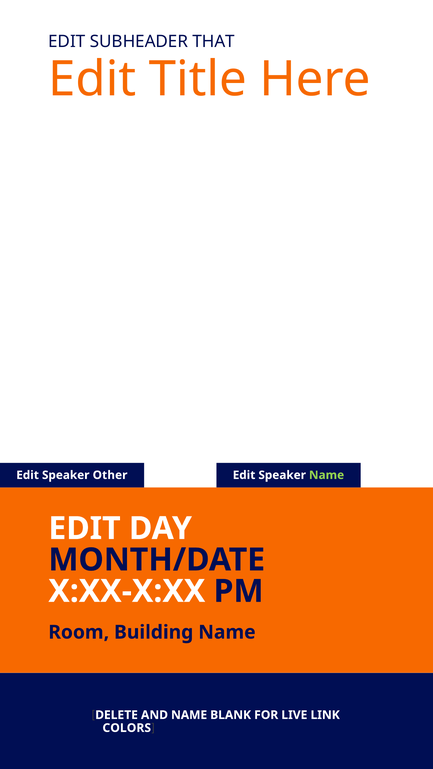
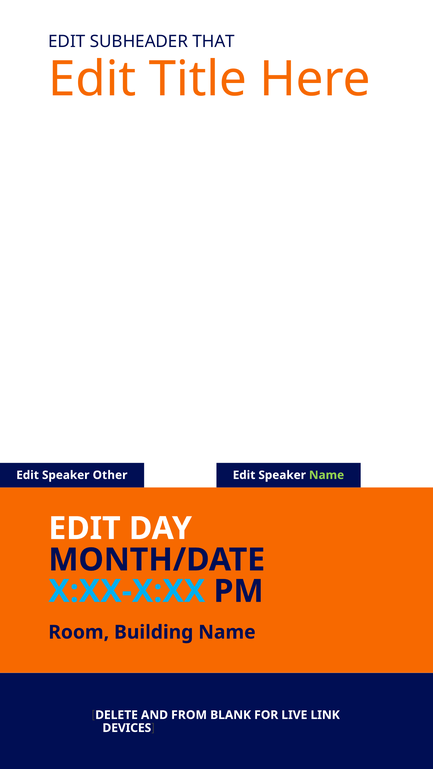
X:XX-X:XX colour: white -> light blue (127, 591)
AND NAME: NAME -> FROM (189, 715)
COLORS: COLORS -> DEVICES (127, 728)
